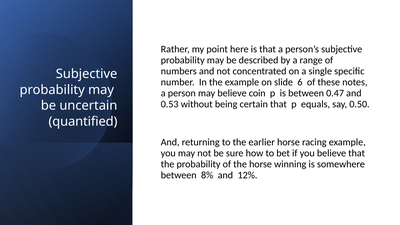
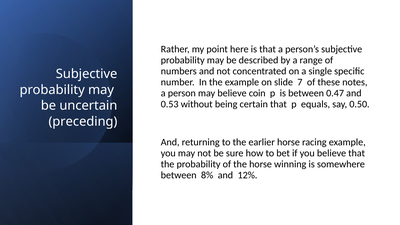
6: 6 -> 7 (300, 82)
quantified: quantified -> preceding (83, 121)
